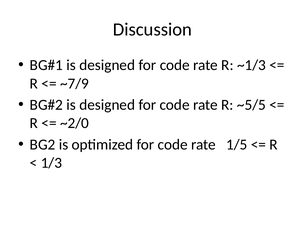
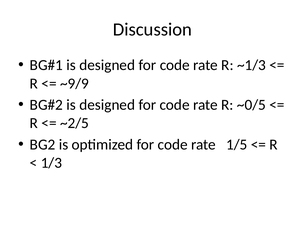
~7/9: ~7/9 -> ~9/9 (74, 83)
~5/5: ~5/5 -> ~0/5 (251, 105)
~2/0: ~2/0 -> ~2/5 (74, 123)
